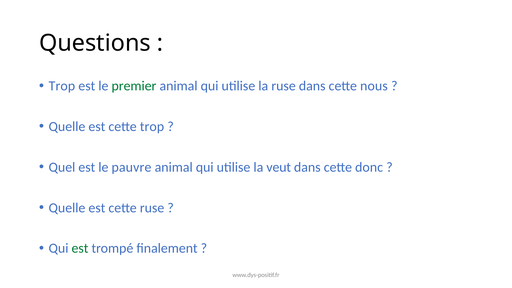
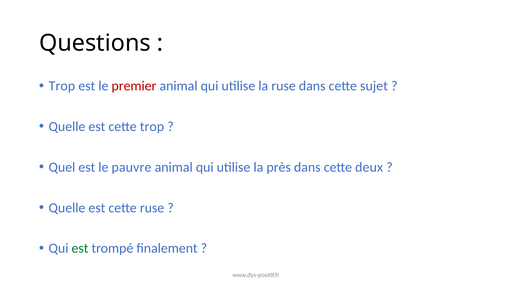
premier colour: green -> red (134, 86)
nous: nous -> sujet (374, 86)
veut: veut -> près (279, 167)
donc: donc -> deux (369, 167)
